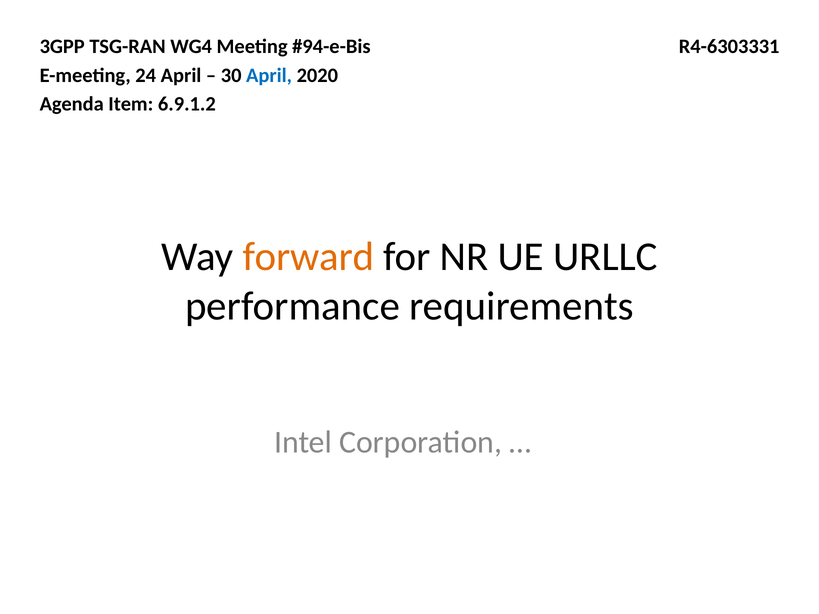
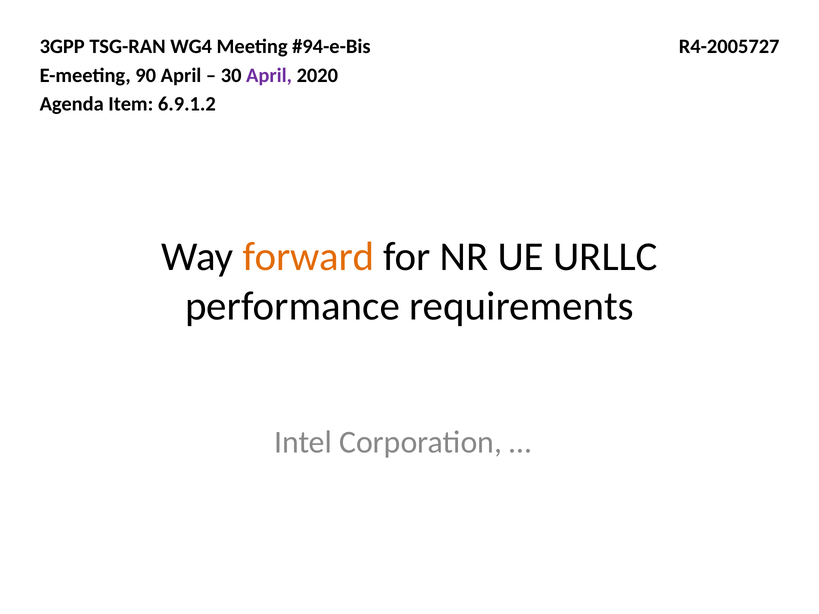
R4-6303331: R4-6303331 -> R4-2005727 (729, 47)
24: 24 -> 90 (146, 75)
April colour: blue -> purple (269, 75)
